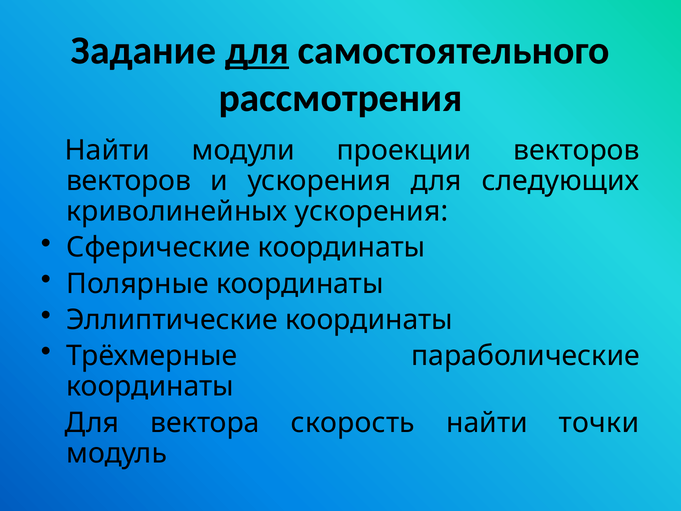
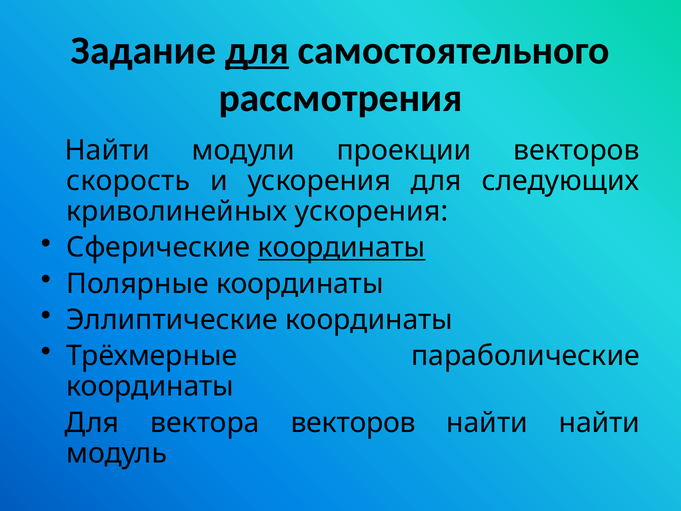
векторов: векторов -> скорость (128, 181)
координаты underline: none -> present (342, 247)
вектора скорость: скорость -> векторов (353, 422)
найти точки: точки -> найти (599, 422)
